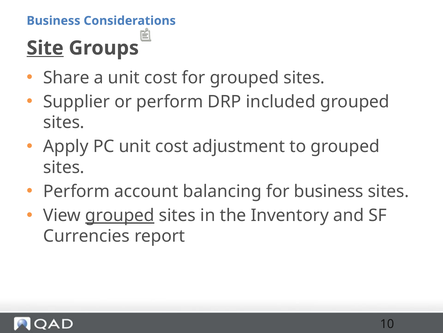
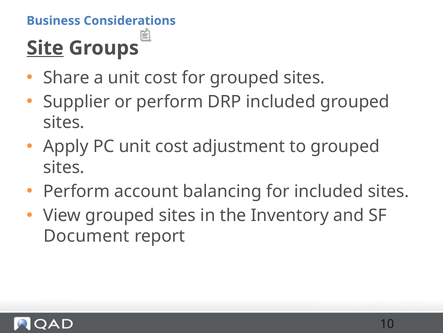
for business: business -> included (329, 191)
grouped underline: present -> none (120, 215)
Currencies: Currencies -> Document (86, 236)
